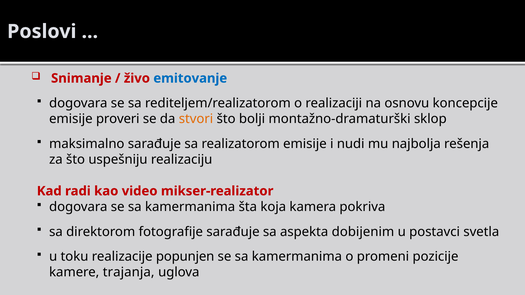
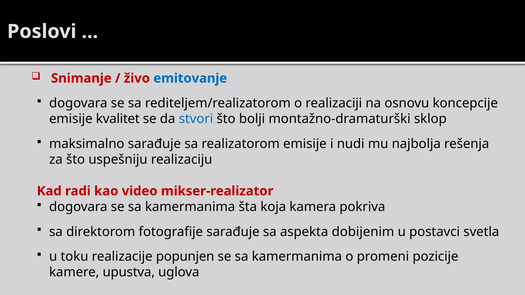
proveri: proveri -> kvalitet (118, 119)
stvori colour: orange -> blue (196, 119)
trajanja: trajanja -> upustva (129, 273)
